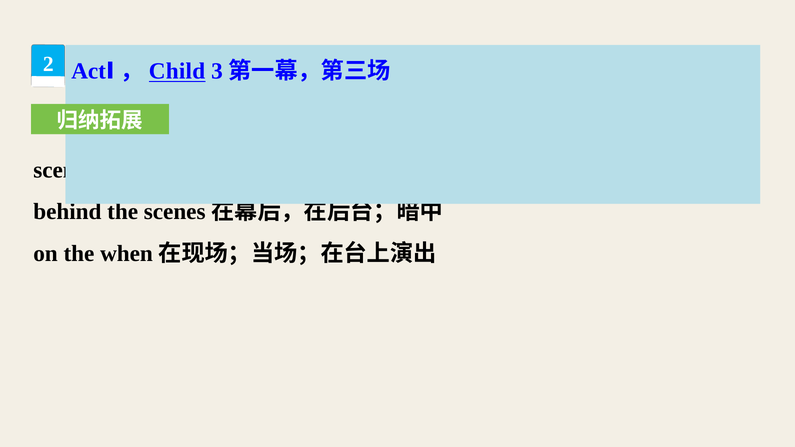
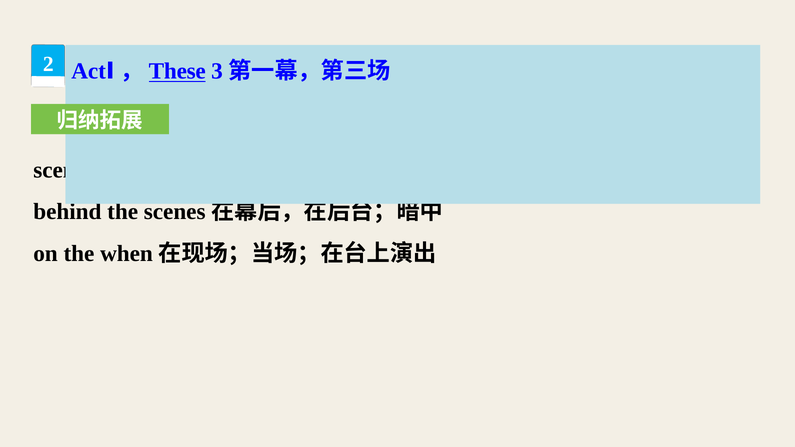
Child: Child -> These (177, 71)
